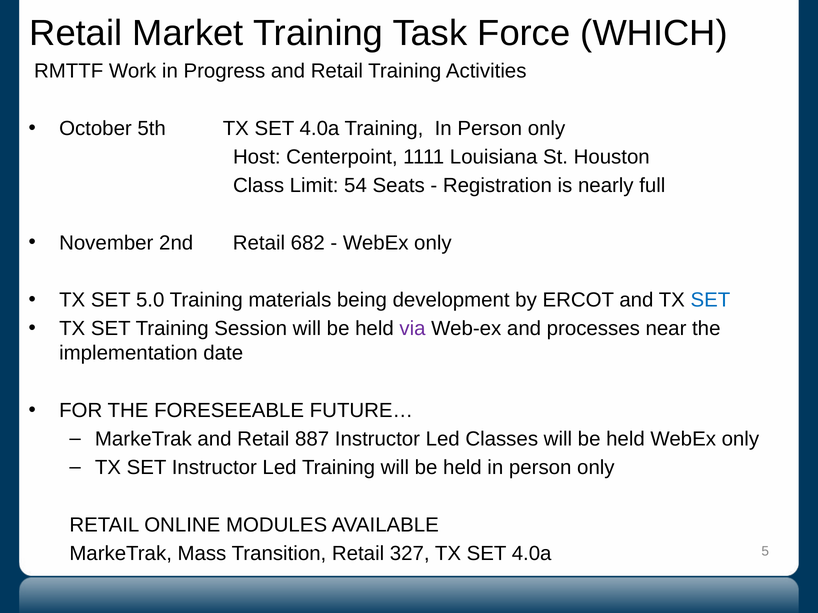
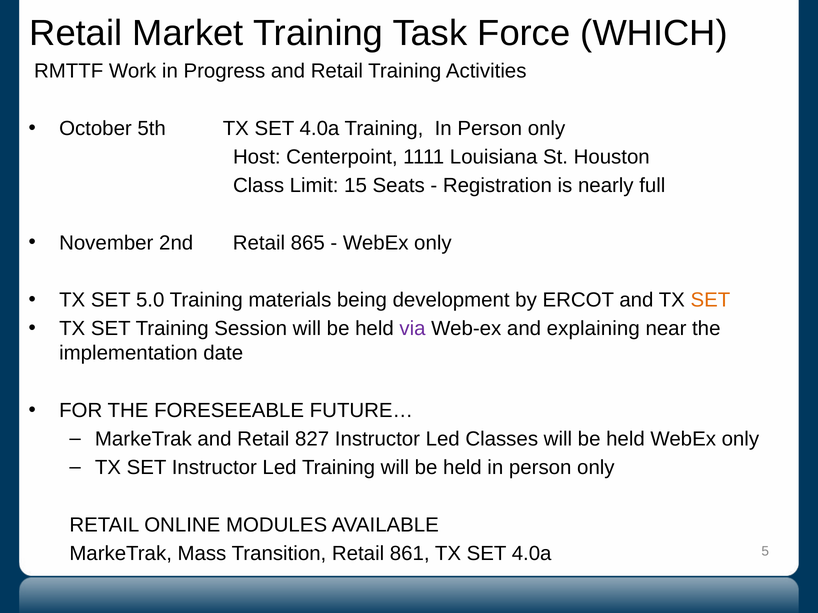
54: 54 -> 15 (355, 186)
682: 682 -> 865 (308, 243)
SET colour: blue -> orange (710, 300)
processes: processes -> explaining (593, 329)
887: 887 -> 827 (312, 439)
327: 327 -> 861 (410, 554)
